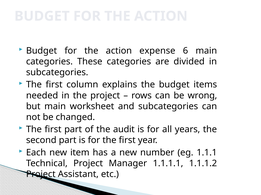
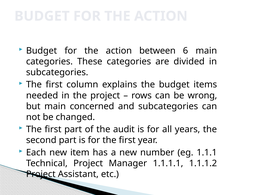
expense: expense -> between (157, 51)
worksheet: worksheet -> concerned (92, 107)
